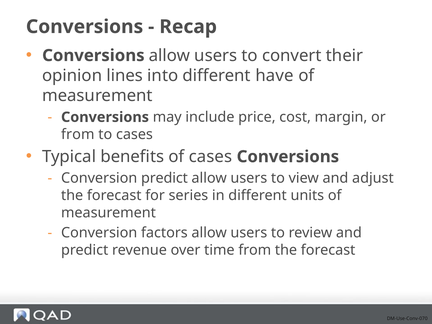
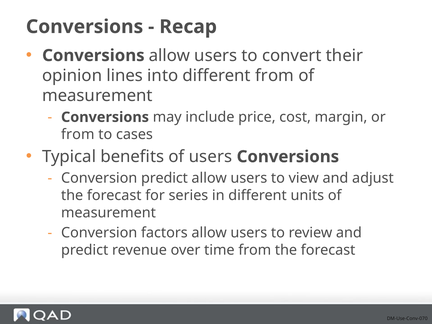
different have: have -> from (275, 76)
of cases: cases -> users (210, 157)
